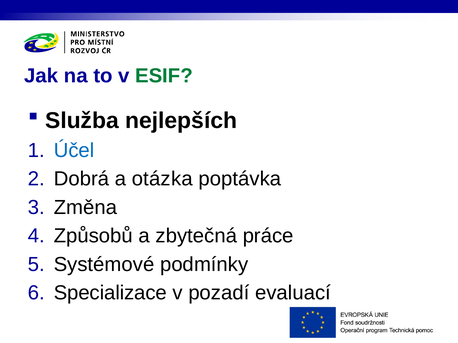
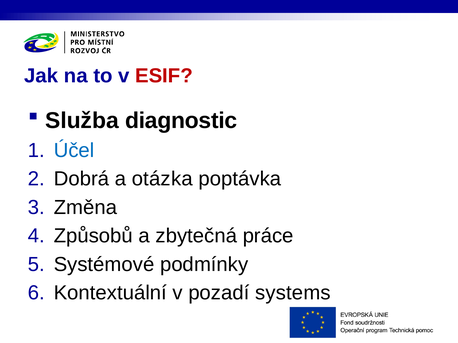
ESIF colour: green -> red (164, 76)
nejlepších: nejlepších -> diagnostic (181, 121)
Specializace: Specializace -> Kontextuální (110, 293)
evaluací: evaluací -> systems (293, 293)
